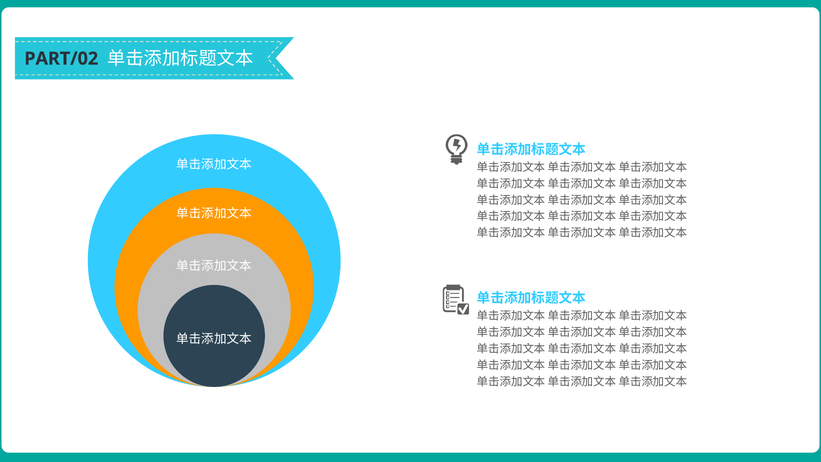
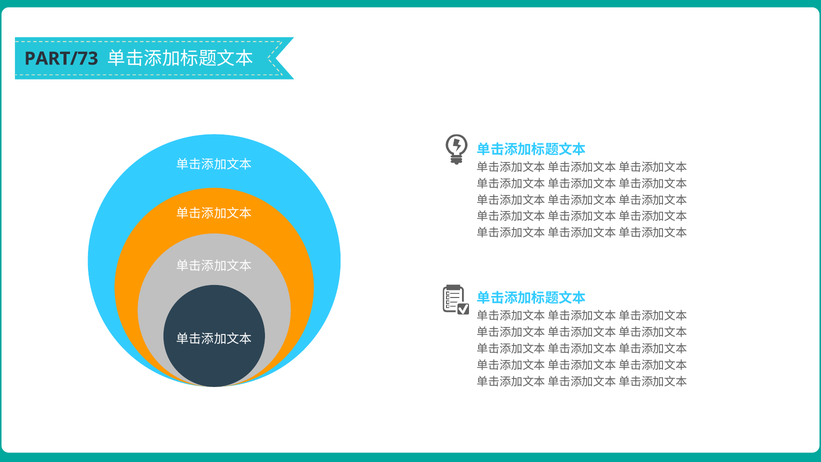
PART/02: PART/02 -> PART/73 (61, 59)
